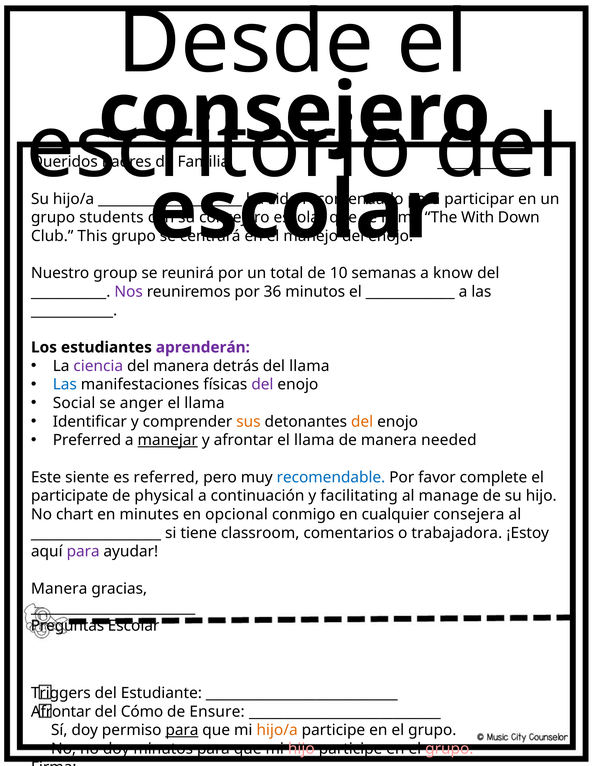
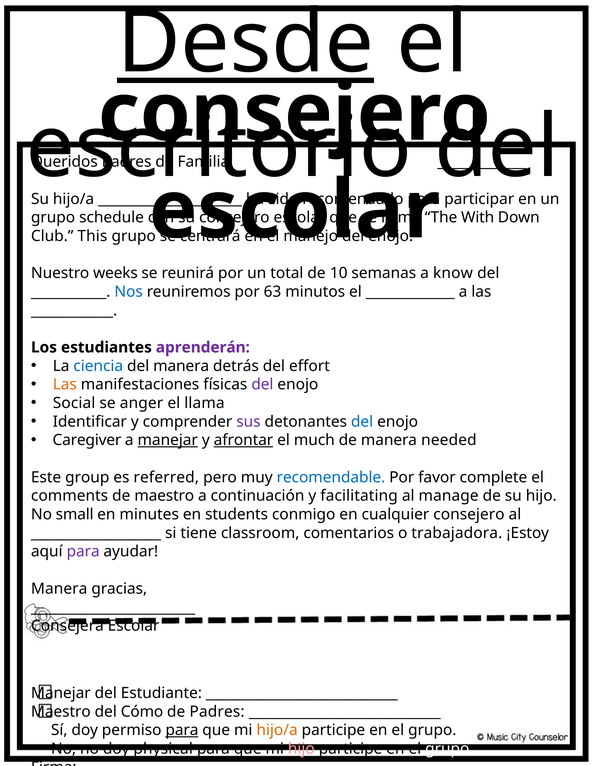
Desde underline: none -> present (246, 43)
students: students -> schedule (112, 217)
group: group -> weeks (115, 273)
Nos colour: purple -> blue (129, 292)
36: 36 -> 63 (272, 292)
ciencia colour: purple -> blue (98, 366)
del llama: llama -> effort (309, 366)
Las colour: blue -> orange (65, 385)
sus colour: orange -> purple (248, 422)
del colour: orange -> blue (362, 422)
Preferred: Preferred -> Caregiver (87, 440)
afrontar underline: none -> present (243, 440)
llama: llama -> much (314, 440)
siente: siente -> group (87, 477)
participate: participate -> comments (70, 496)
de physical: physical -> maestro (164, 496)
chart: chart -> small (75, 515)
opcional: opcional -> students (237, 515)
cualquier consejera: consejera -> consejero (469, 515)
Preguntas: Preguntas -> Consejera (67, 626)
Triggers: Triggers -> Manejar (61, 693)
Afrontar: Afrontar -> Maestro (61, 712)
de Ensure: Ensure -> Padres (217, 712)
doy minutos: minutos -> physical (163, 749)
grupo colour: pink -> white (449, 749)
